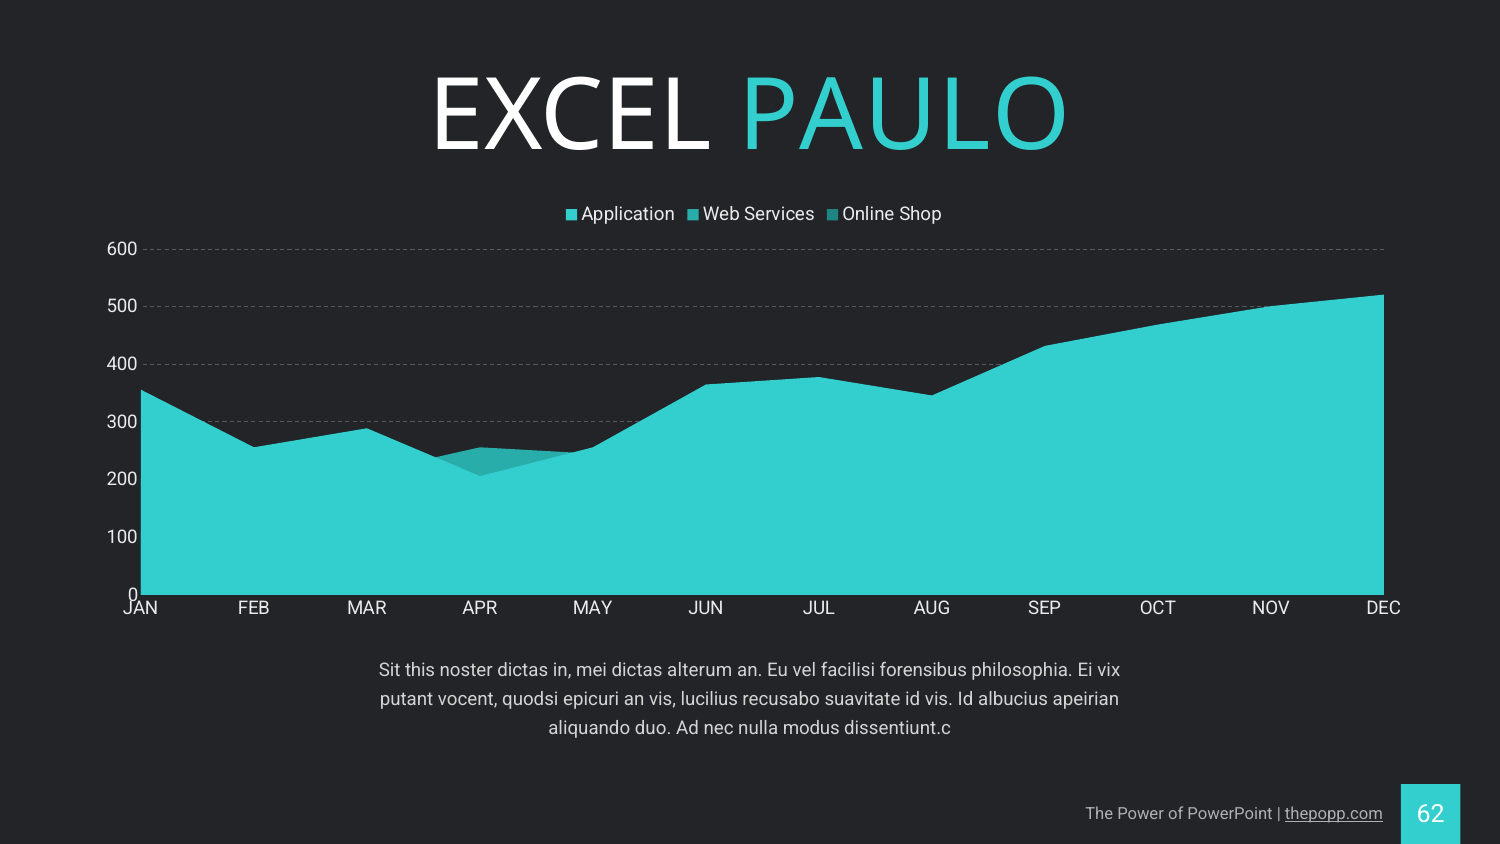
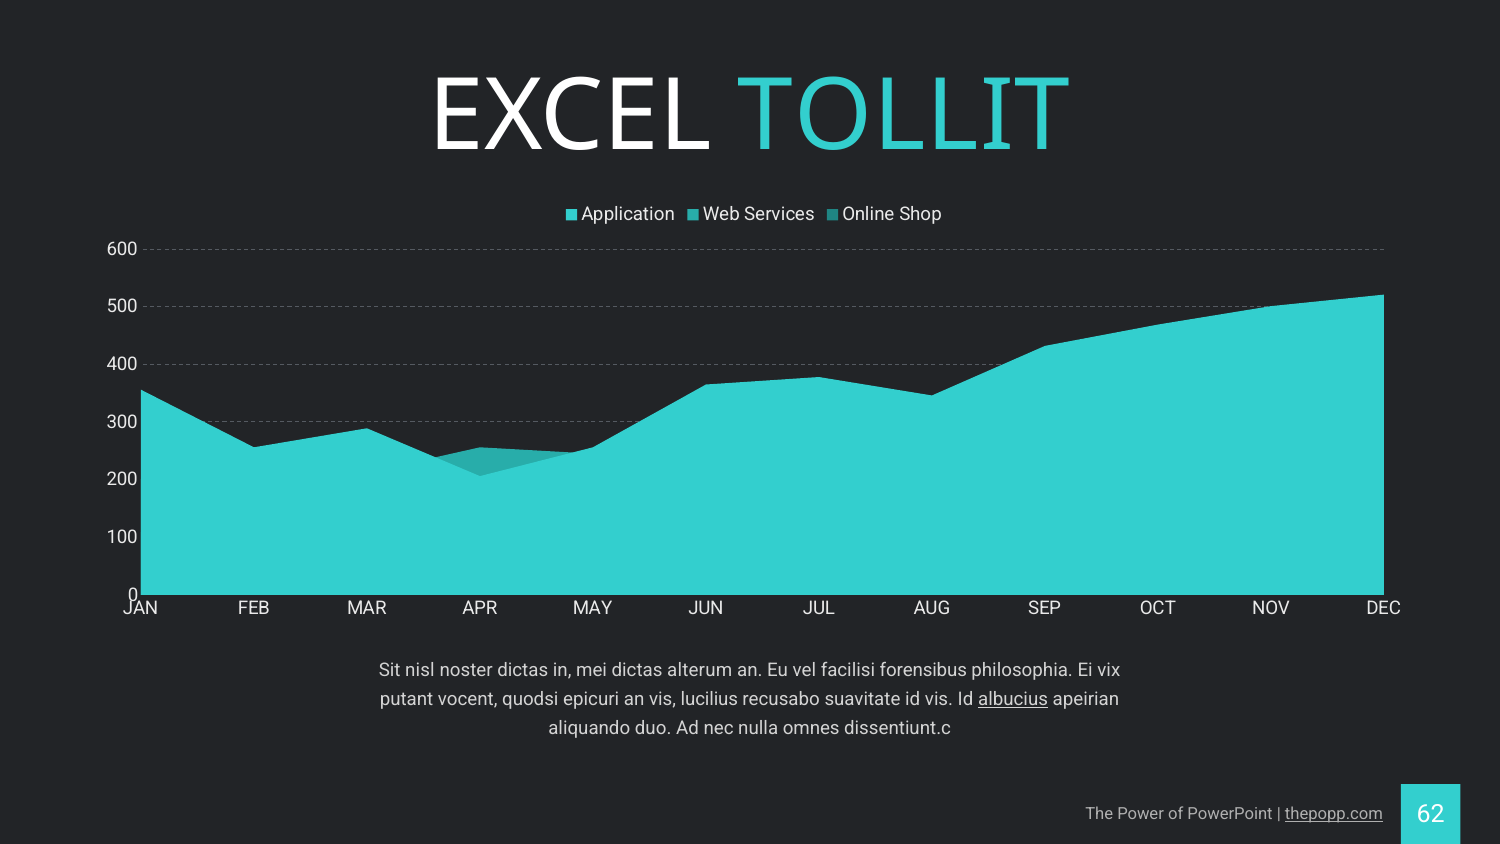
PAULO: PAULO -> TOLLIT (904, 117)
this: this -> nisl (420, 670)
albucius underline: none -> present (1013, 699)
modus: modus -> omnes (811, 728)
